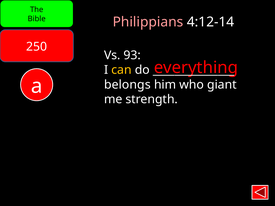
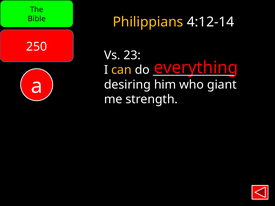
Philippians colour: pink -> yellow (148, 22)
93: 93 -> 23 (132, 55)
belongs: belongs -> desiring (127, 85)
